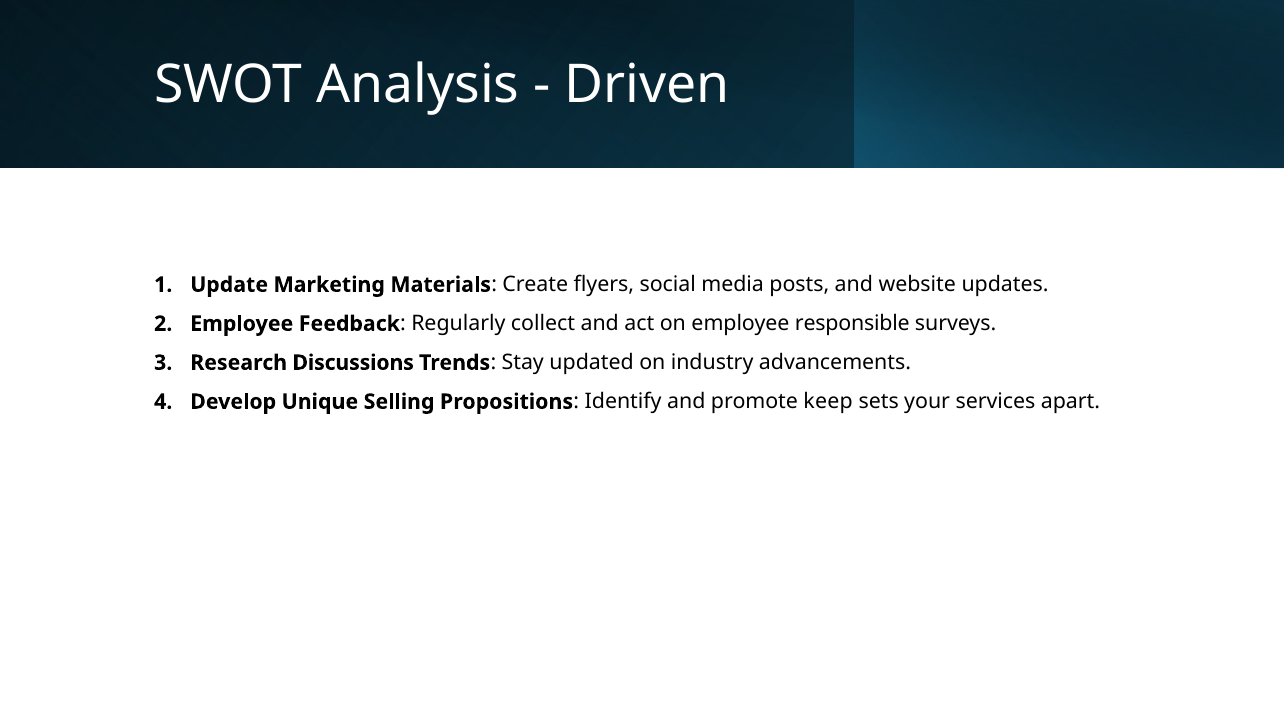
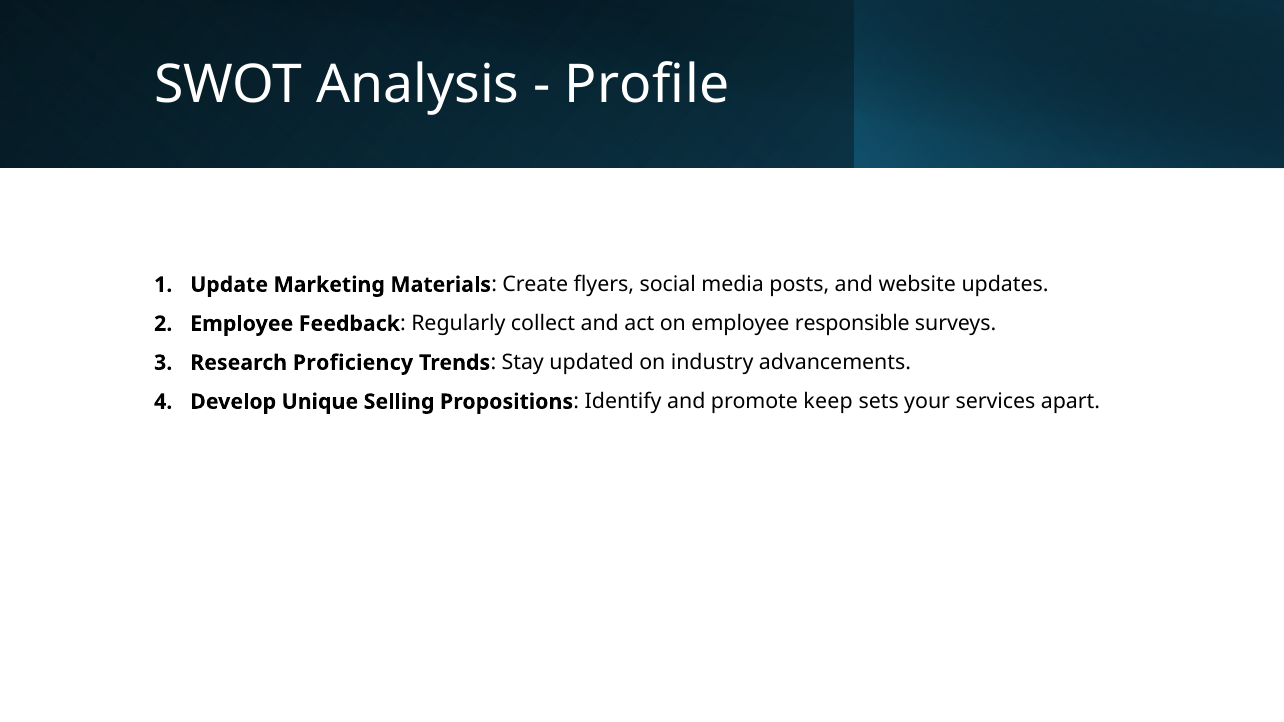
Driven: Driven -> Profile (647, 85)
Discussions: Discussions -> Proficiency (353, 363)
